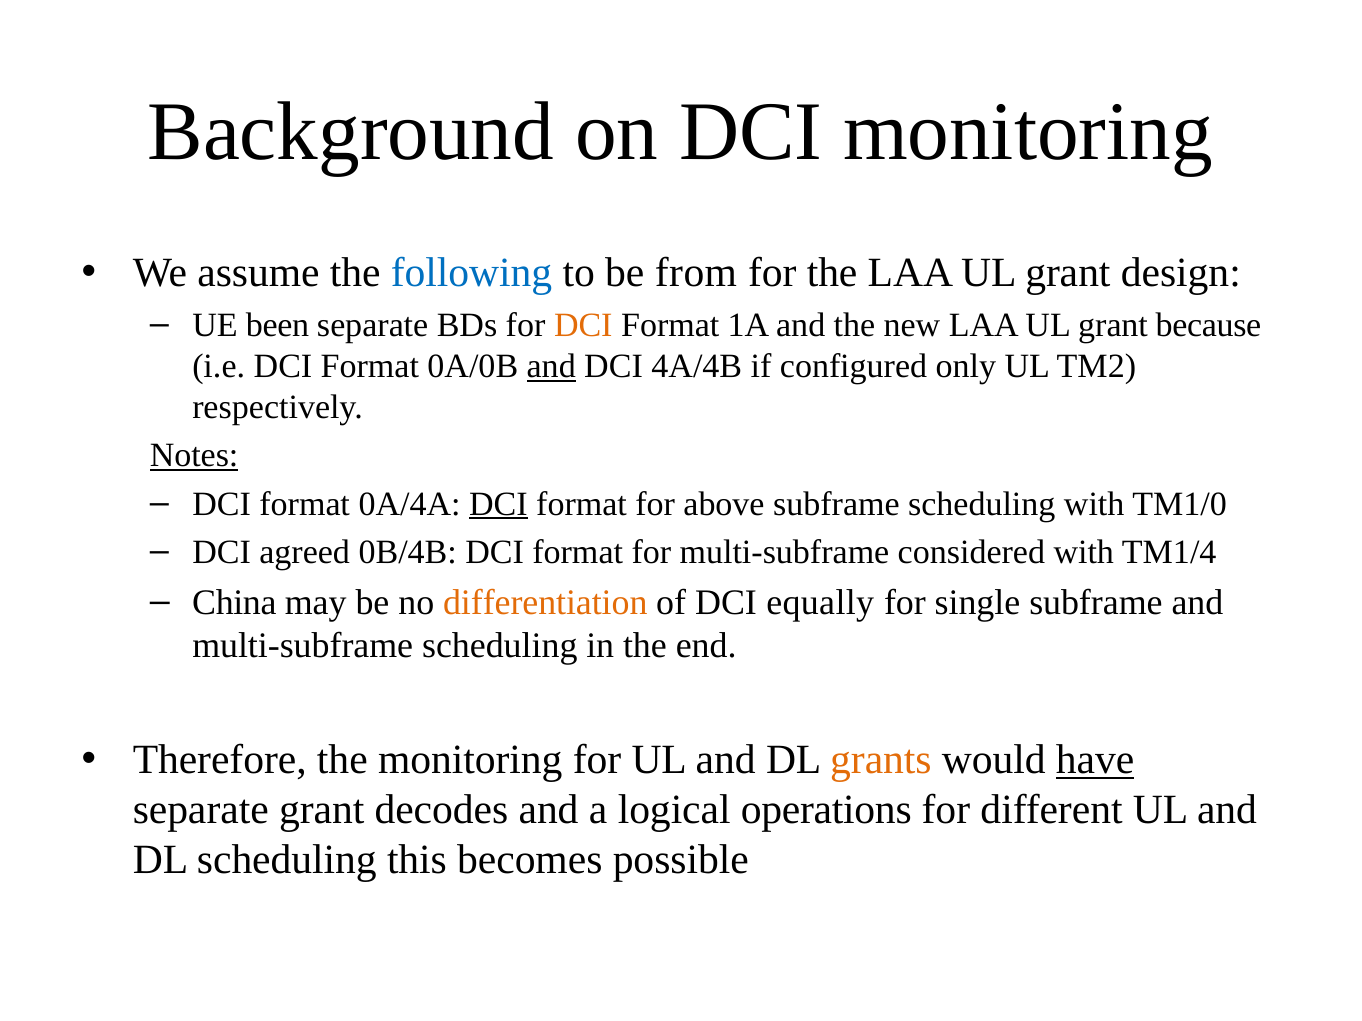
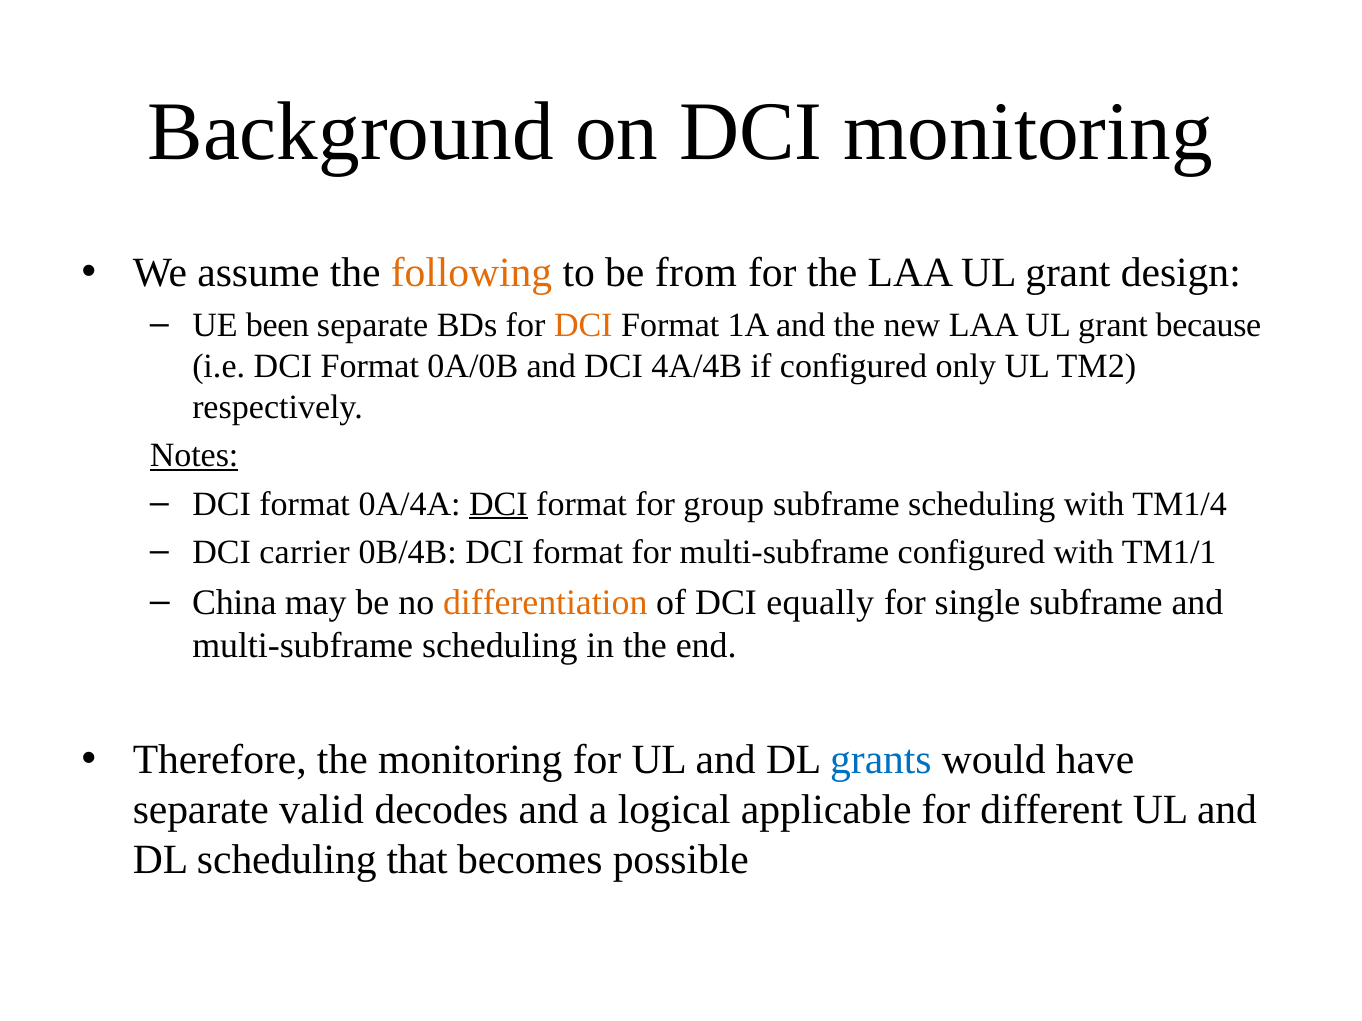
following colour: blue -> orange (472, 273)
and underline: present -> none (551, 366)
above: above -> group (724, 504)
TM1/0: TM1/0 -> TM1/4 (1180, 504)
agreed: agreed -> carrier (304, 552)
multi-subframe considered: considered -> configured (971, 552)
TM1/4: TM1/4 -> TM1/1 (1169, 552)
grants colour: orange -> blue (881, 761)
have underline: present -> none (1095, 761)
separate grant: grant -> valid (321, 810)
operations: operations -> applicable (826, 810)
this: this -> that (417, 860)
